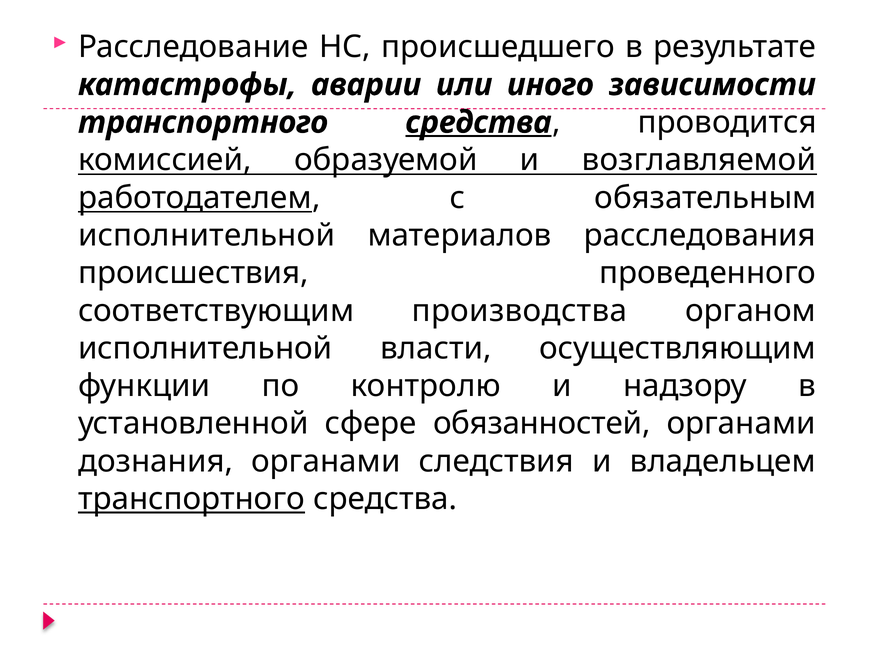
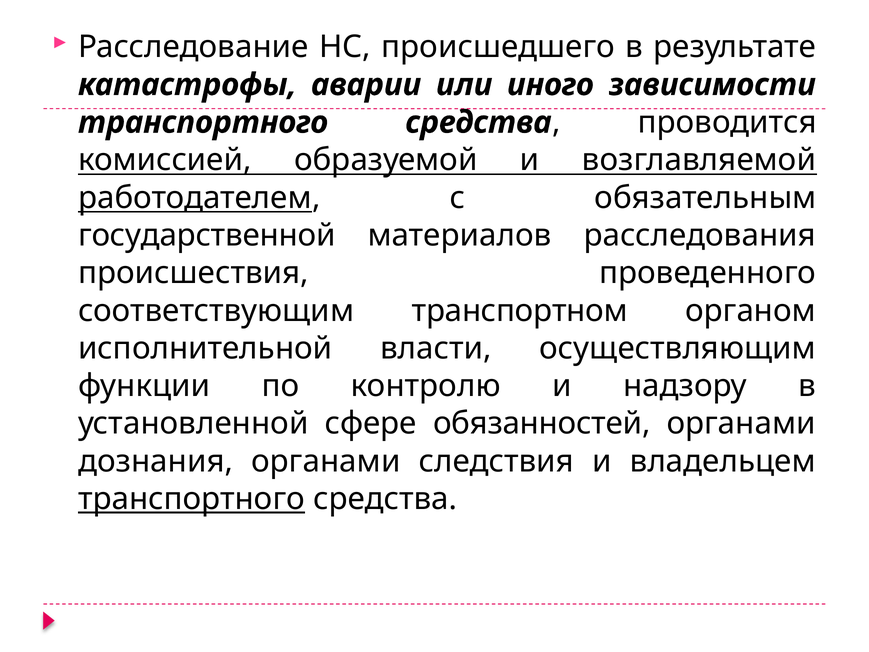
средства underline: present -> none (479, 122)
исполнительной: исполнительной -> государственной (207, 235)
производства: производства -> транспортном (520, 311)
